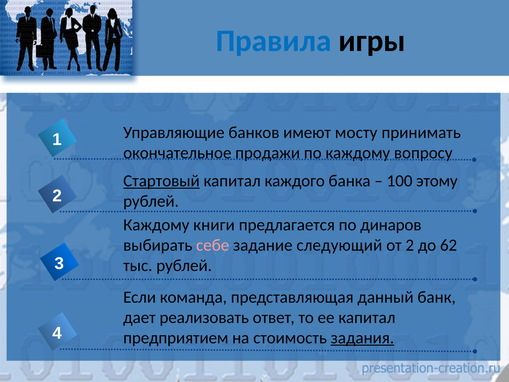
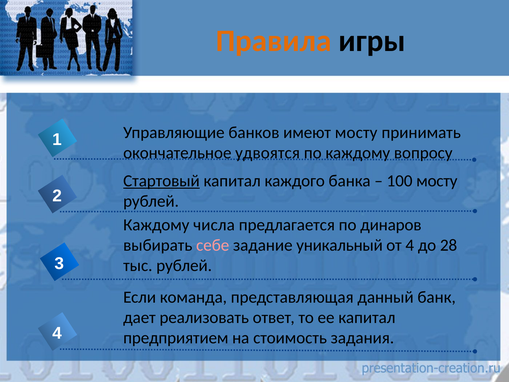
Правила colour: blue -> orange (274, 41)
продажи: продажи -> удвоятся (268, 153)
100 этому: этому -> мосту (437, 181)
книги: книги -> числа (214, 225)
следующий: следующий -> уникальный (340, 245)
от 2: 2 -> 4 (410, 245)
62: 62 -> 28 (449, 245)
задания underline: present -> none (362, 338)
